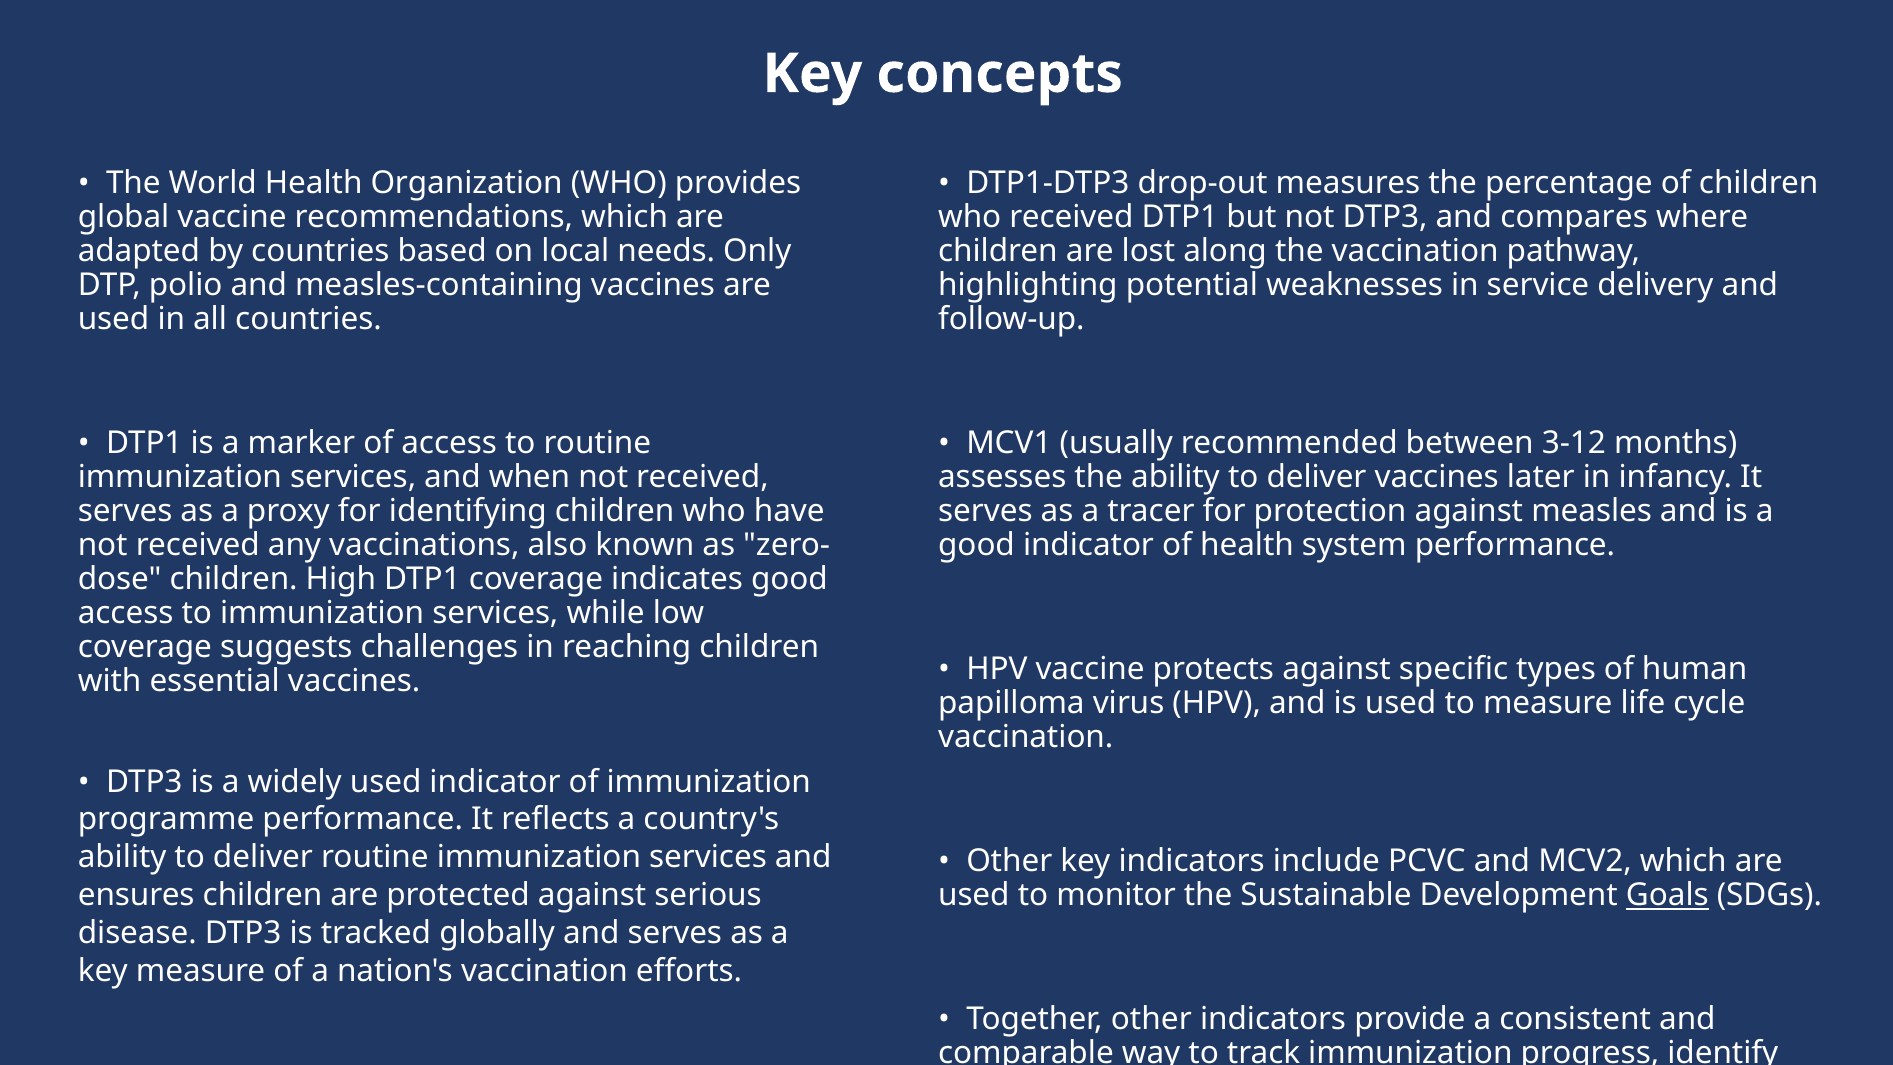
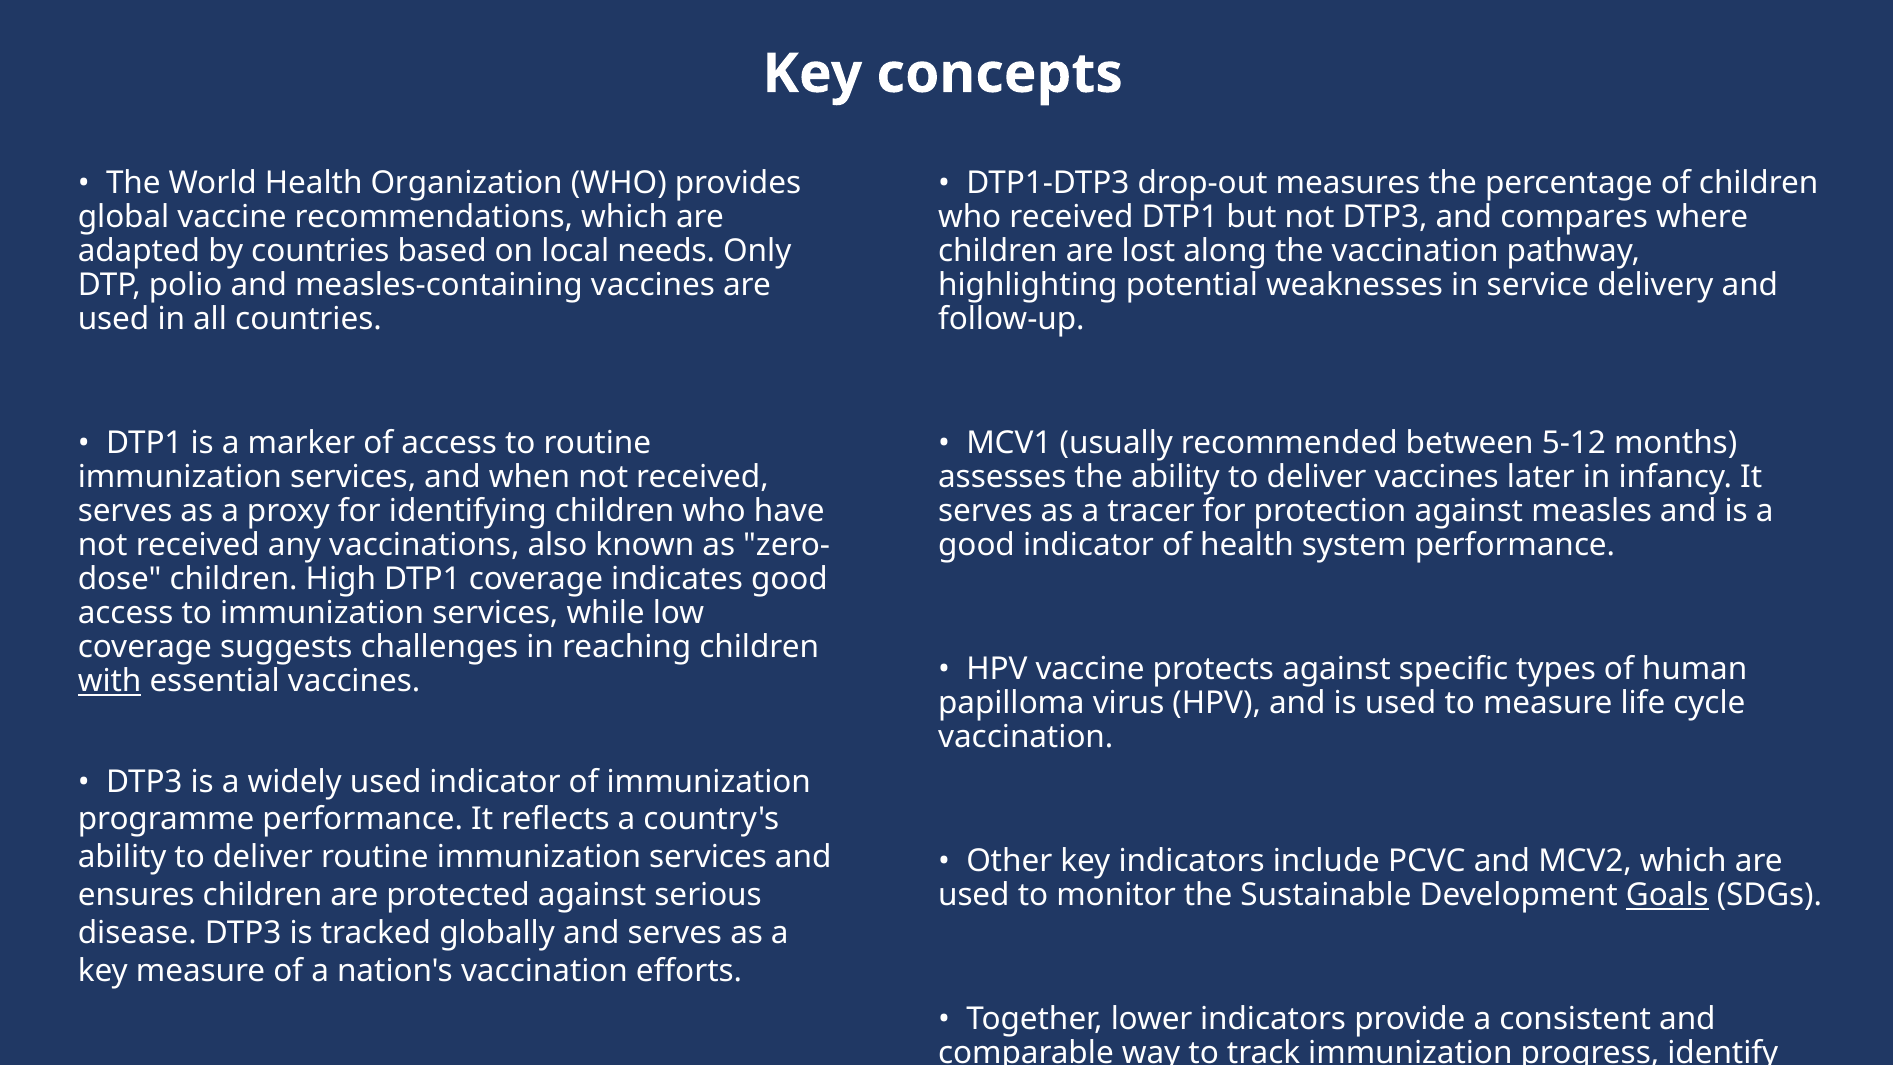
3-12: 3-12 -> 5-12 (1574, 443)
with underline: none -> present (110, 681)
Together other: other -> lower (1152, 1019)
